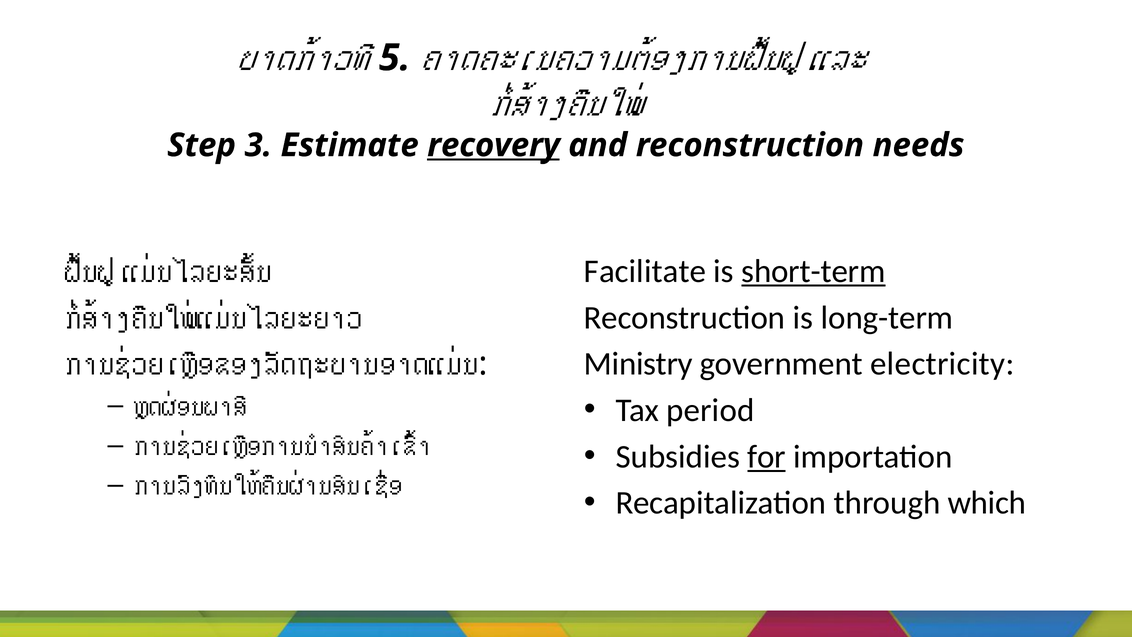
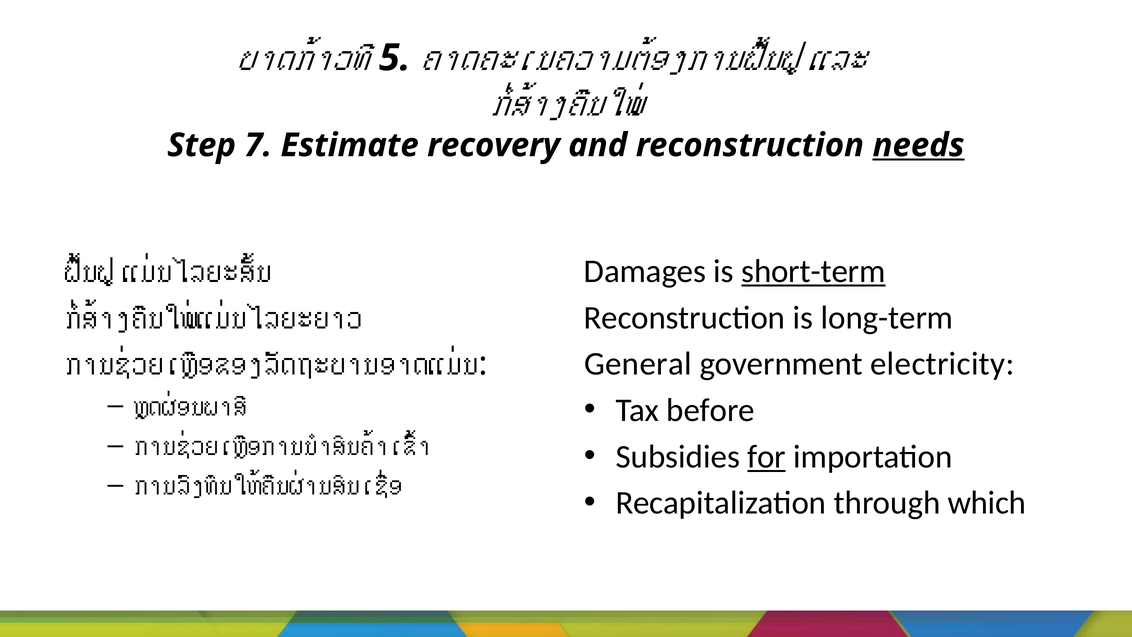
3: 3 -> 7 (258, 145)
recovery underline: present -> none (494, 145)
needs underline: none -> present (919, 145)
Facilitate: Facilitate -> Damages (645, 271)
Ministry: Ministry -> General (638, 364)
period: period -> before (711, 410)
